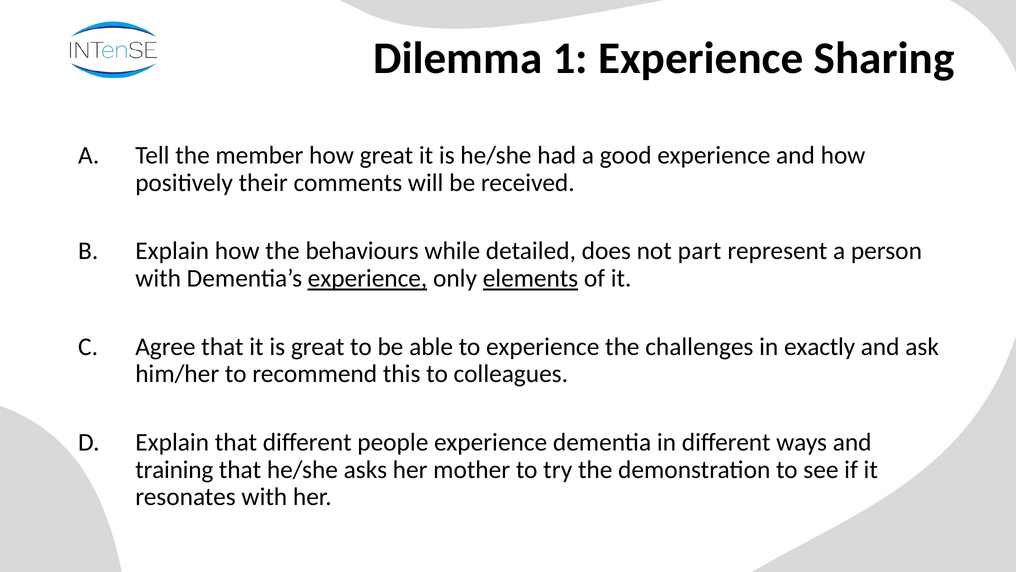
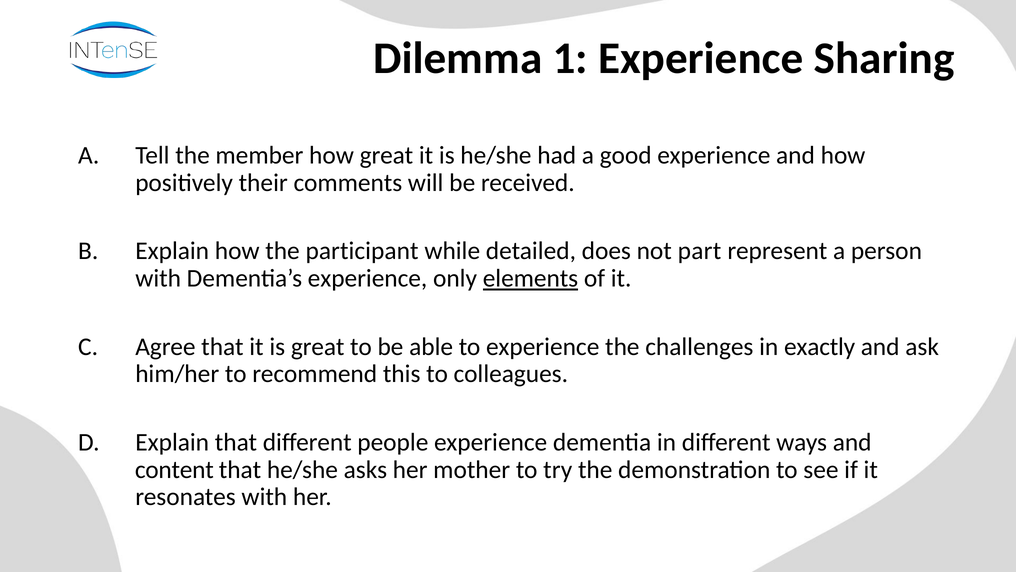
behaviours: behaviours -> participant (362, 251)
experience underline: present -> none (367, 278)
training: training -> content (174, 469)
